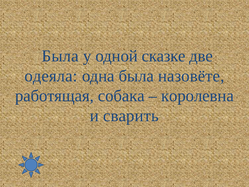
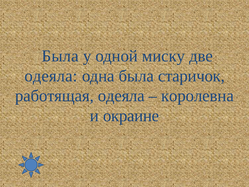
сказке: сказке -> миску (163, 56)
назовёте: назовёте -> старичок (191, 76)
работящая собака: собака -> одеяла (121, 96)
сварить: сварить -> окраине (131, 116)
